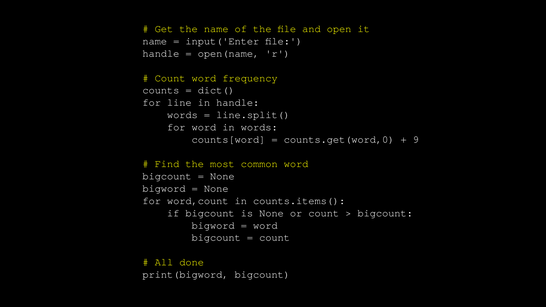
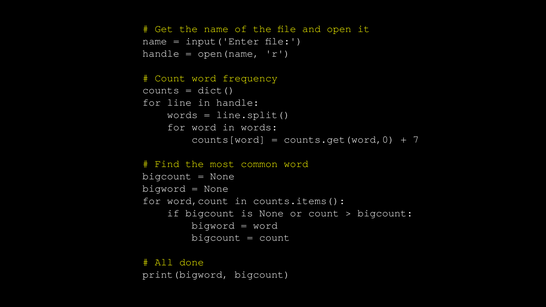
9: 9 -> 7 (416, 139)
